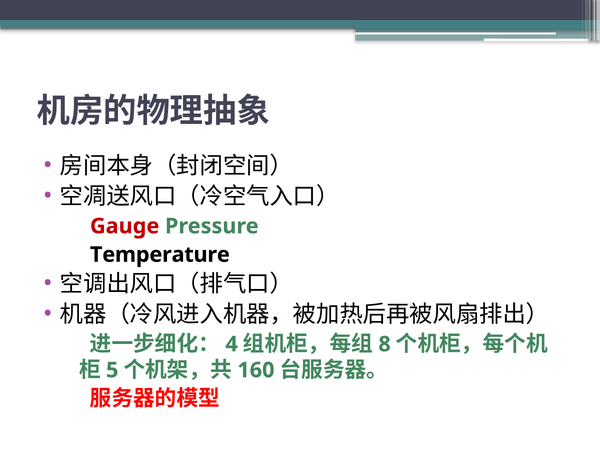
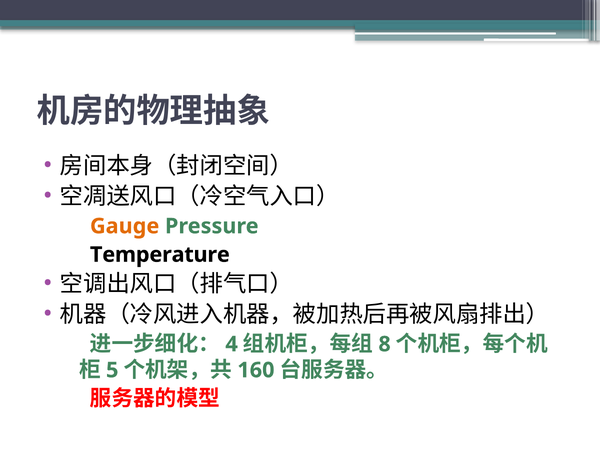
Gauge colour: red -> orange (125, 226)
